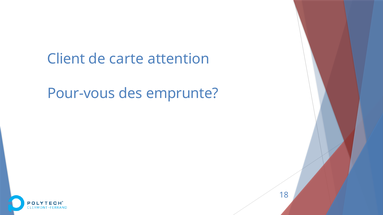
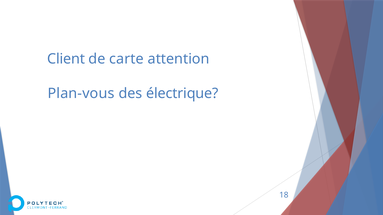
Pour-vous: Pour-vous -> Plan-vous (81, 94)
emprunte: emprunte -> électrique (182, 94)
